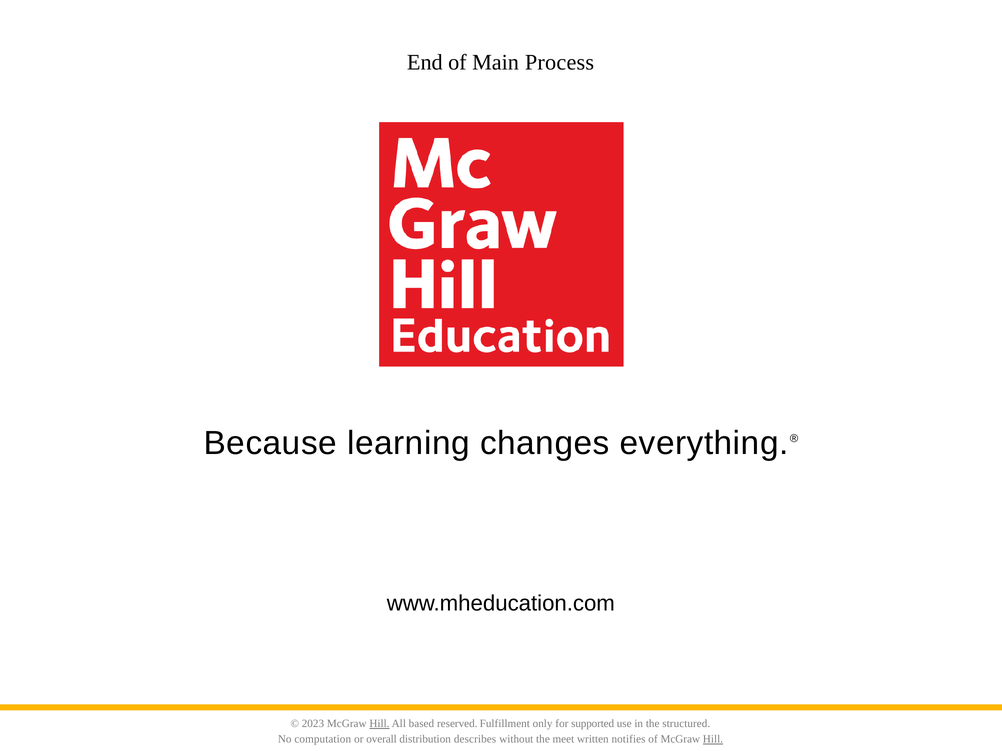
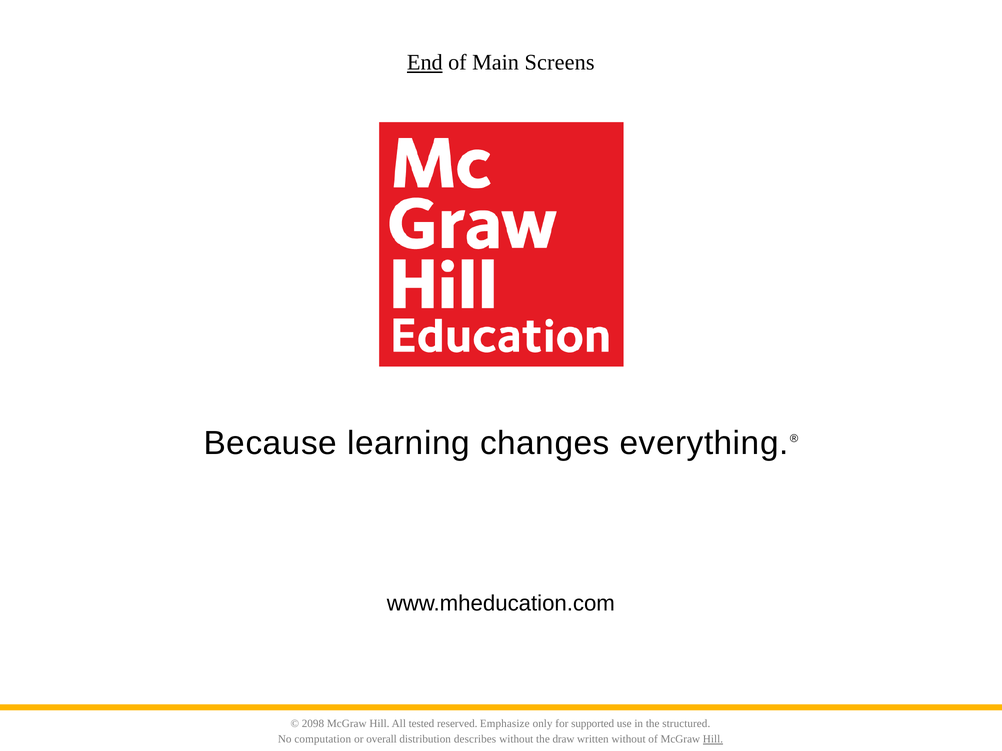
End underline: none -> present (425, 63)
Process: Process -> Screens (560, 63)
2023: 2023 -> 2098 (313, 724)
Hill underline: present -> none (379, 724)
based: based -> tested (421, 724)
Fulfillment: Fulfillment -> Emphasize (505, 724)
meet: meet -> draw (563, 740)
written notifies: notifies -> without (629, 740)
